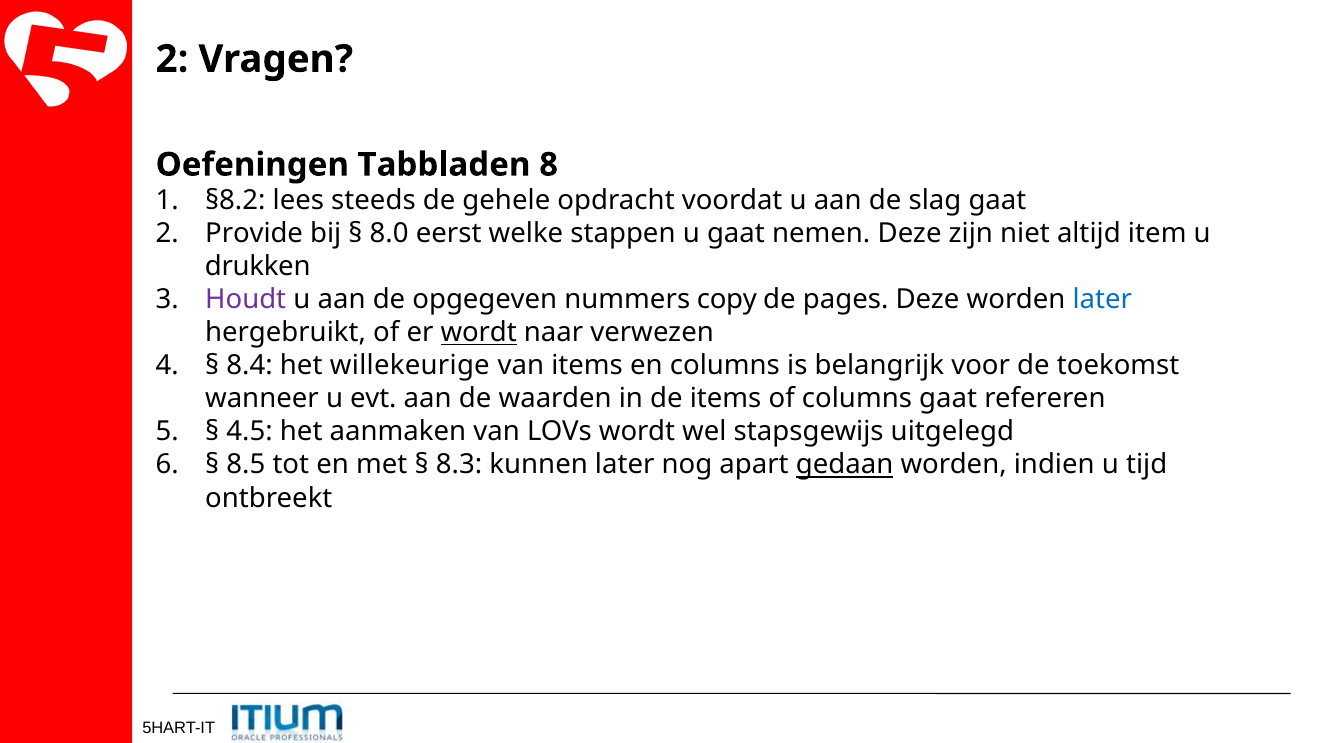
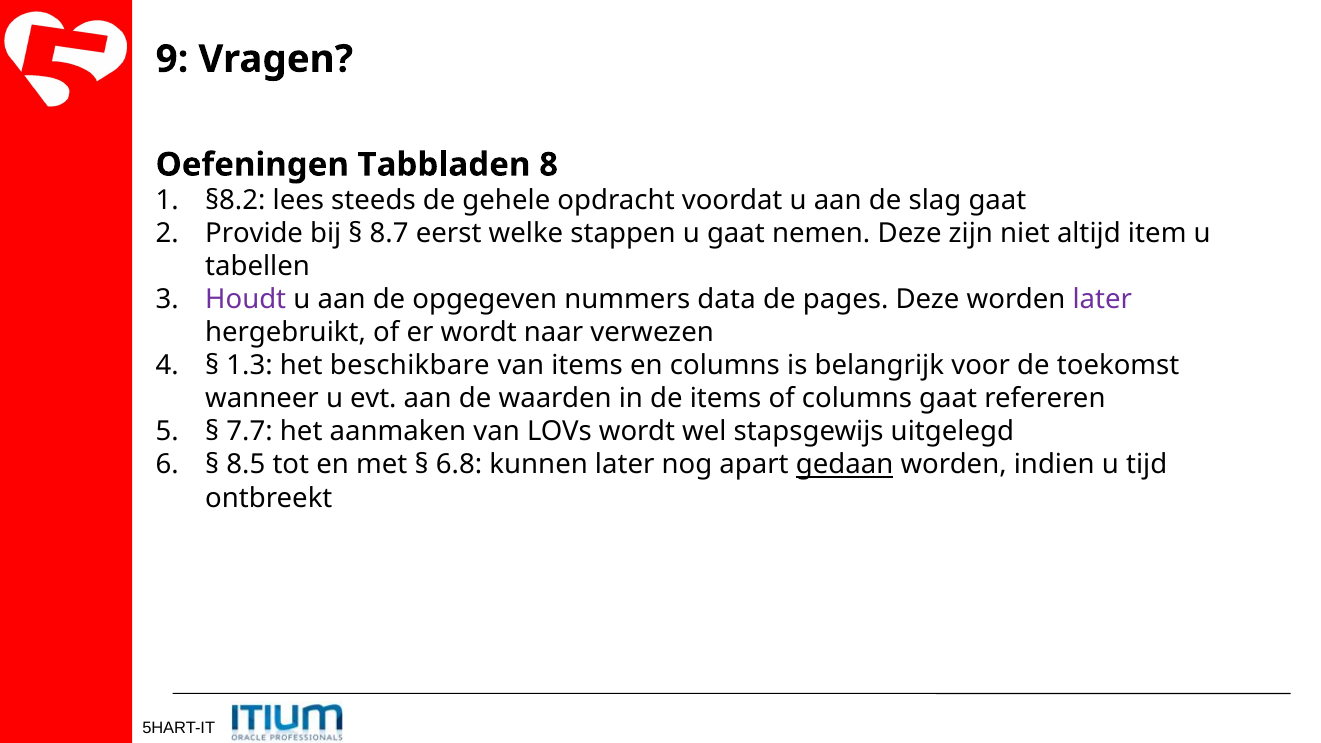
2: 2 -> 9 (172, 59)
8.0: 8.0 -> 8.7 (389, 234)
drukken: drukken -> tabellen (258, 267)
copy: copy -> data (727, 300)
later colour: blue -> purple (1102, 300)
wordt underline: present -> none (479, 333)
8.4: 8.4 -> 1.3 (250, 366)
willekeurige: willekeurige -> beschikbare (410, 366)
4.5: 4.5 -> 7.7 (250, 432)
8.3: 8.3 -> 6.8 (459, 465)
